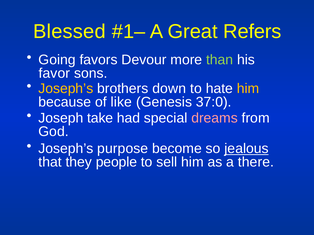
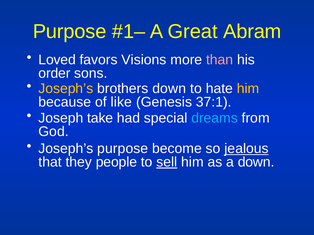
Blessed: Blessed -> Purpose (70, 31)
Refers: Refers -> Abram (252, 31)
Going: Going -> Loved (57, 60)
Devour: Devour -> Visions (144, 60)
than colour: light green -> pink (220, 60)
favor: favor -> order (54, 73)
37:0: 37:0 -> 37:1 (214, 102)
dreams colour: pink -> light blue (215, 118)
sell underline: none -> present (167, 162)
a there: there -> down (256, 162)
